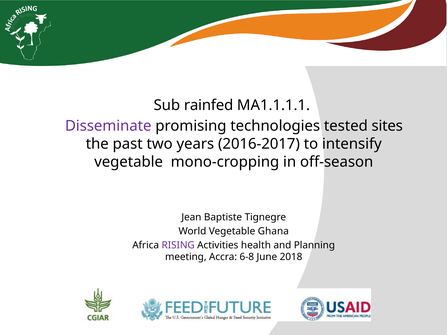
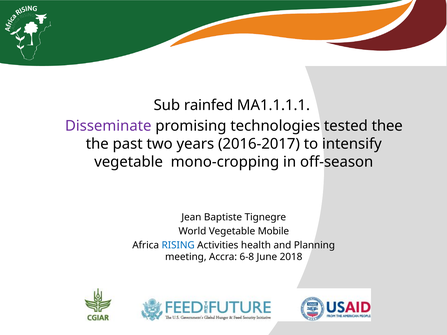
sites: sites -> thee (387, 126)
Ghana: Ghana -> Mobile (273, 231)
RISING colour: purple -> blue (178, 245)
